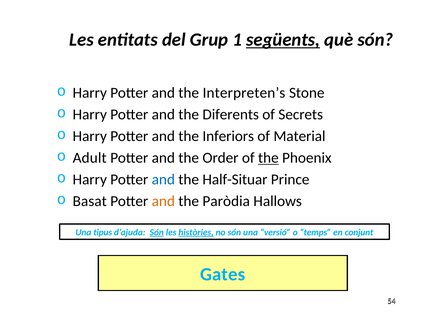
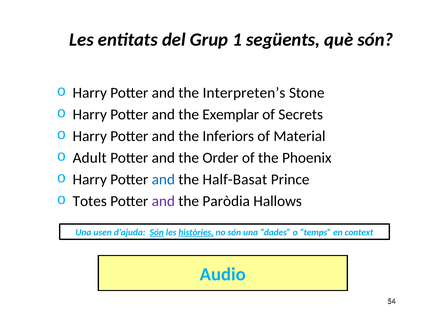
següents underline: present -> none (283, 40)
Diferents: Diferents -> Exemplar (231, 115)
the underline: present -> none (268, 158)
Half-Situar: Half-Situar -> Half-Basat (235, 180)
Basat: Basat -> Totes (90, 202)
and colour: orange -> purple (163, 202)
tipus: tipus -> usen (103, 233)
versió: versió -> dades (275, 233)
conjunt: conjunt -> context (359, 233)
Gates: Gates -> Audio (223, 275)
